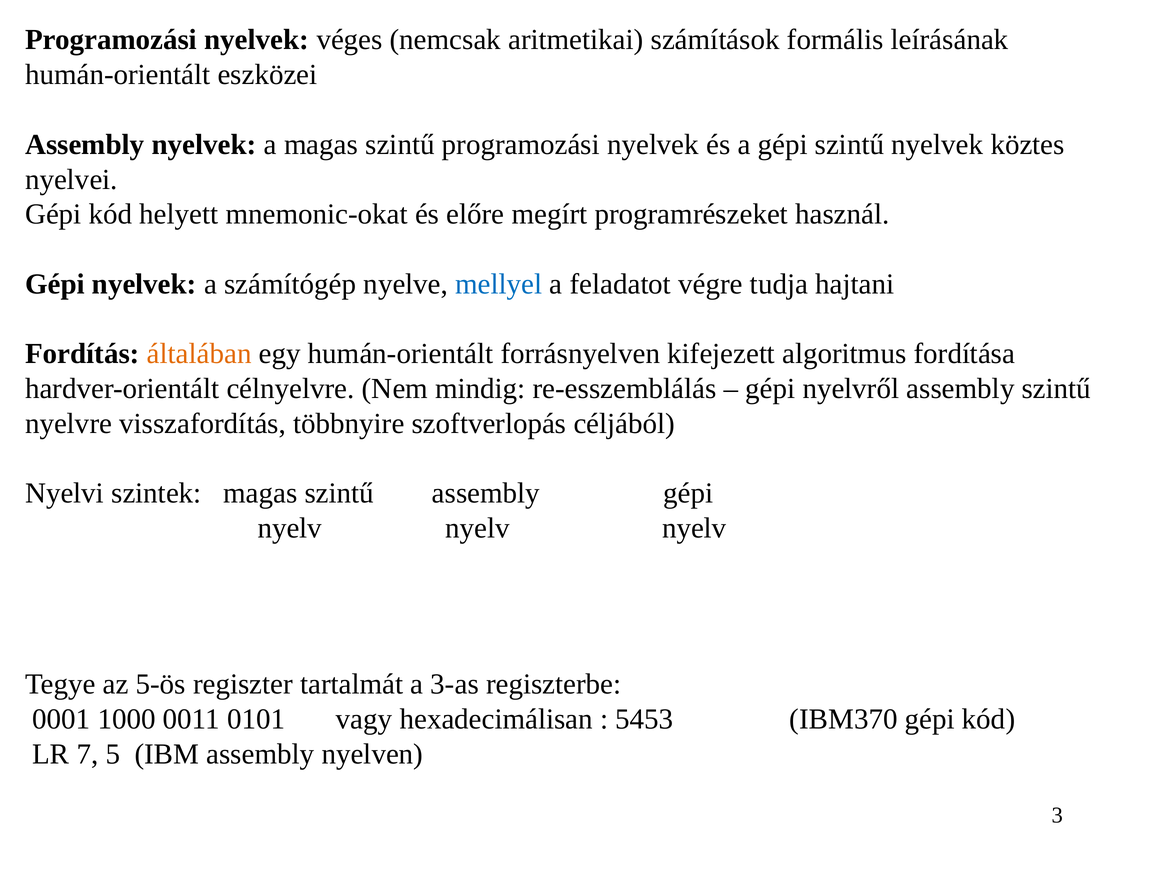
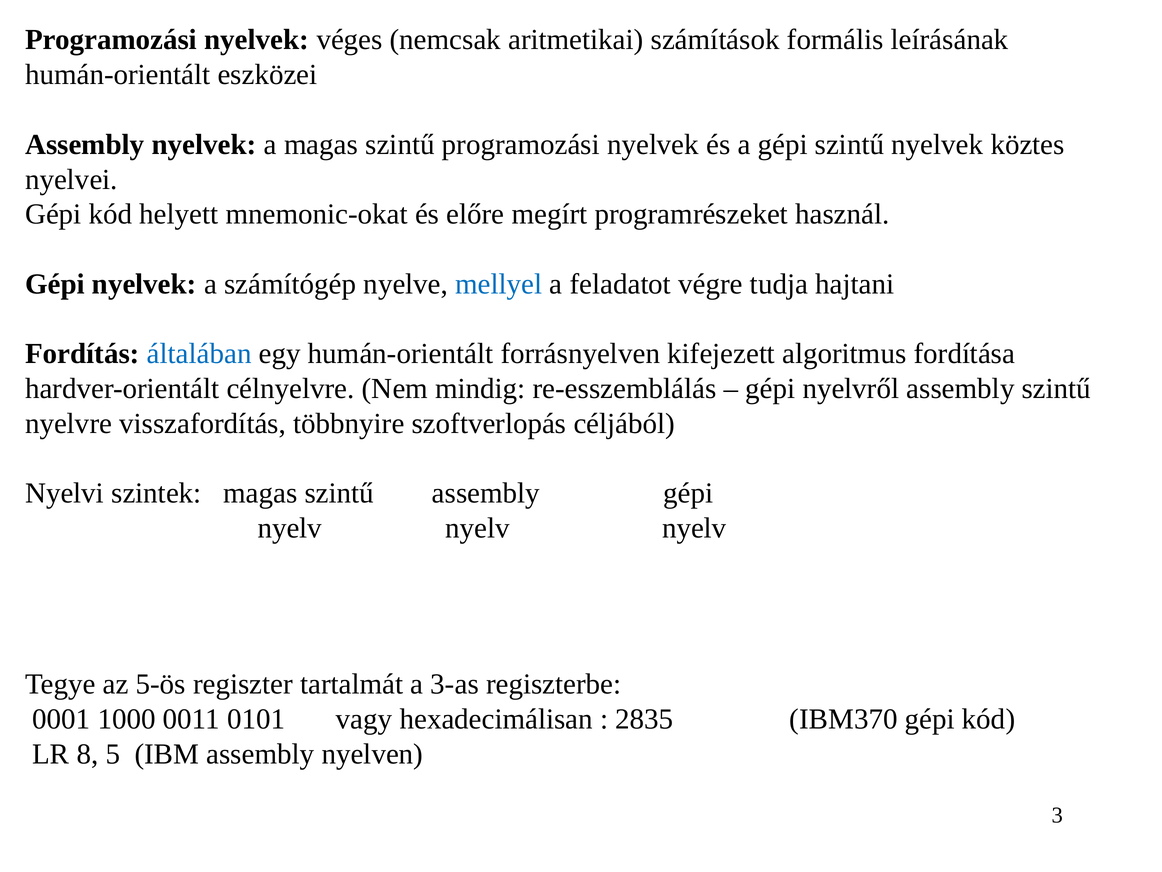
általában colour: orange -> blue (199, 354)
5453: 5453 -> 2835 (644, 719)
7: 7 -> 8 (88, 754)
